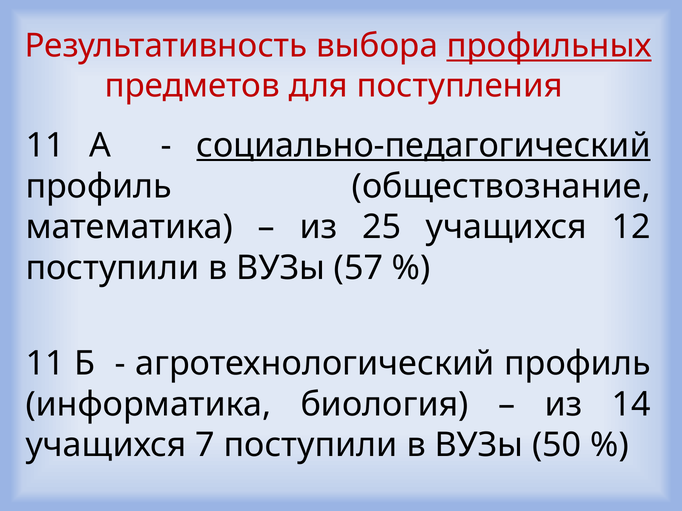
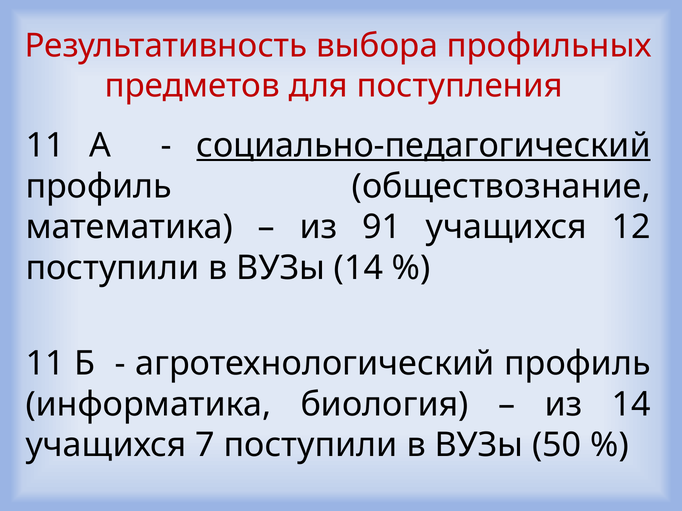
профильных underline: present -> none (549, 46)
25: 25 -> 91 (382, 227)
ВУЗы 57: 57 -> 14 (359, 268)
